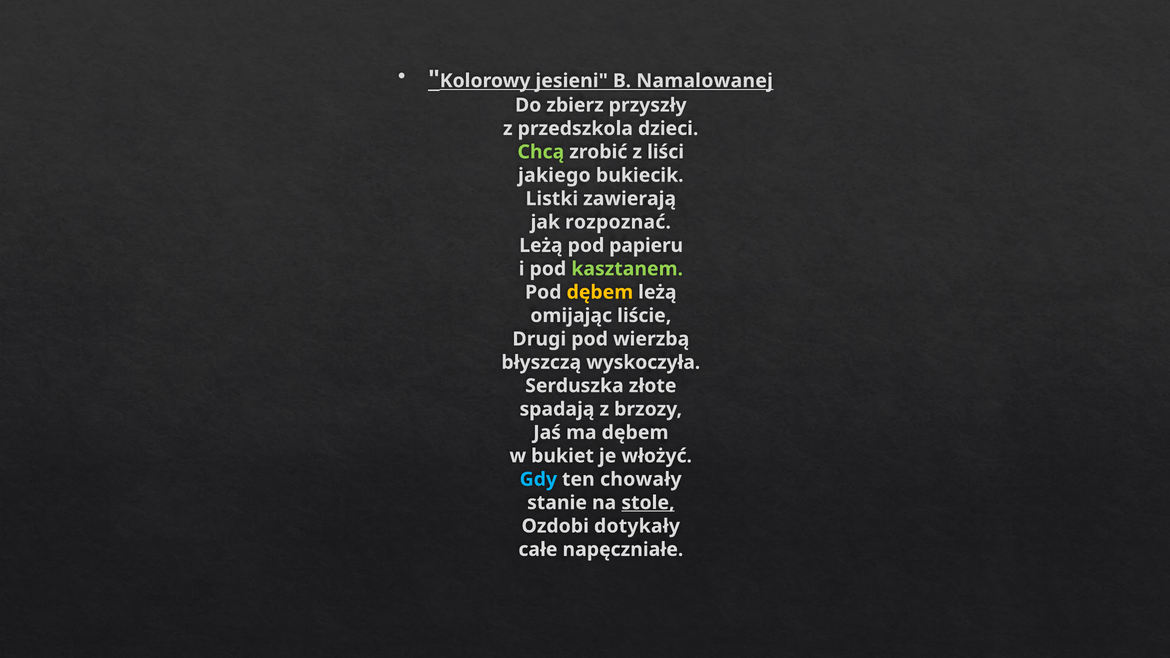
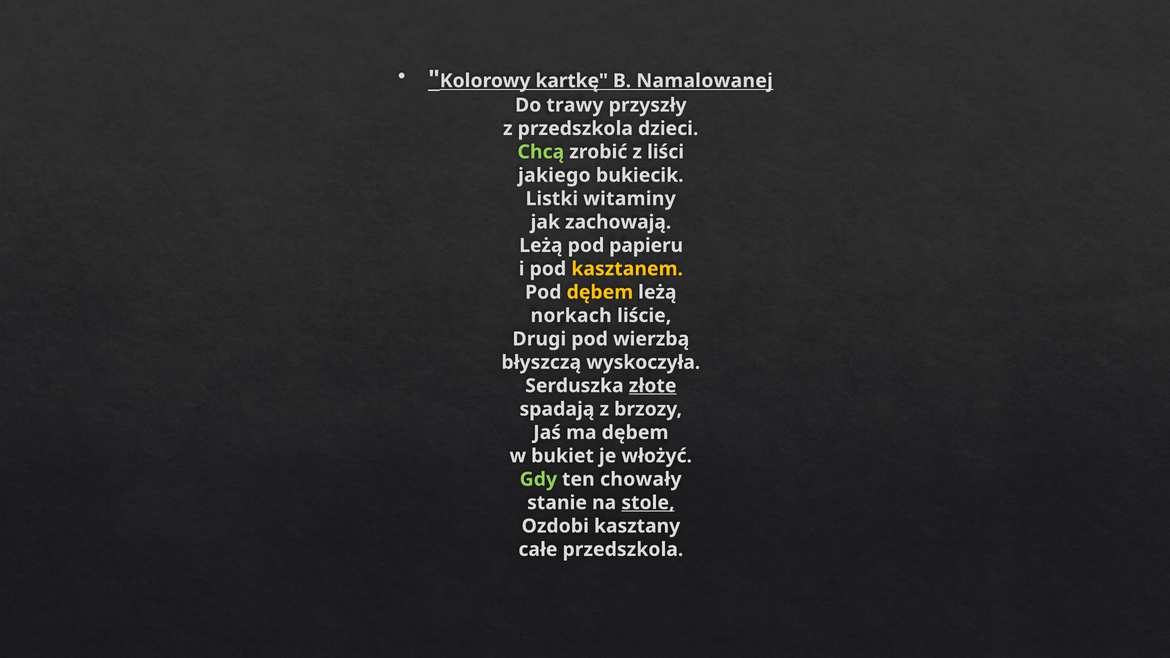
jesieni: jesieni -> kartkę (572, 81)
zbierz: zbierz -> trawy (575, 105)
zawierają: zawierają -> witaminy (629, 199)
rozpoznać: rozpoznać -> zachowają (618, 222)
kasztanem colour: light green -> yellow (627, 269)
omijając: omijając -> norkach (571, 316)
złote underline: none -> present (653, 386)
Gdy colour: light blue -> light green (538, 479)
dotykały: dotykały -> kasztany (637, 526)
całe napęczniałe: napęczniałe -> przedszkola (623, 550)
